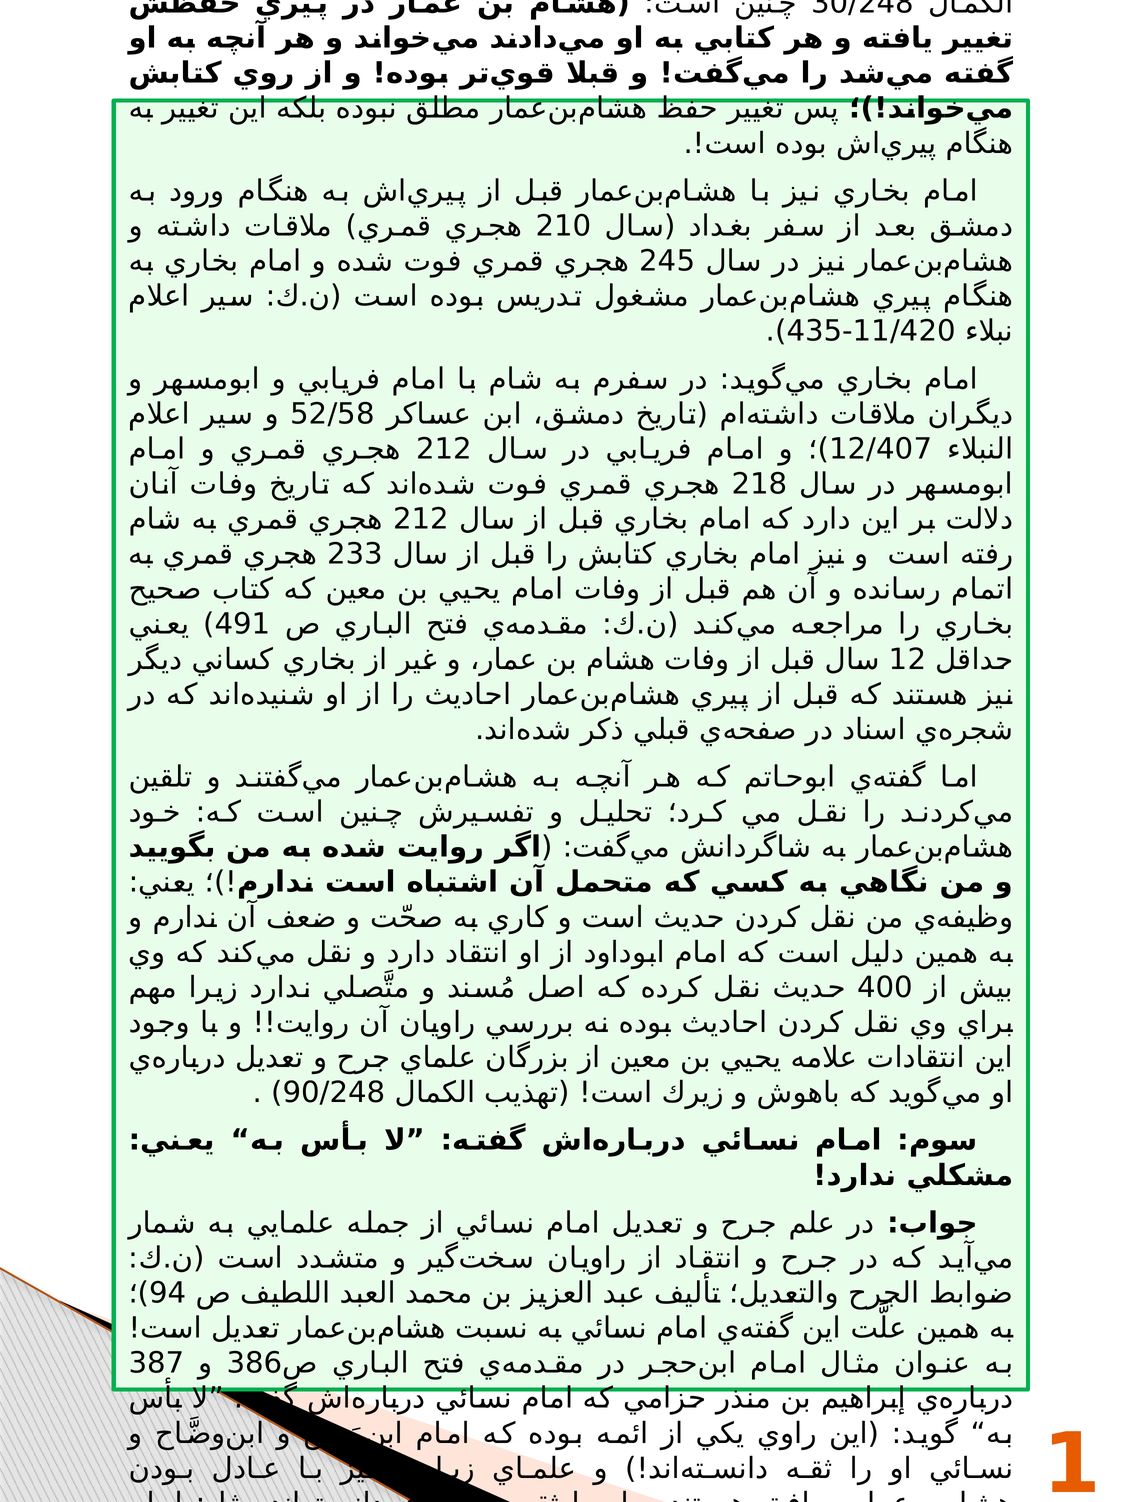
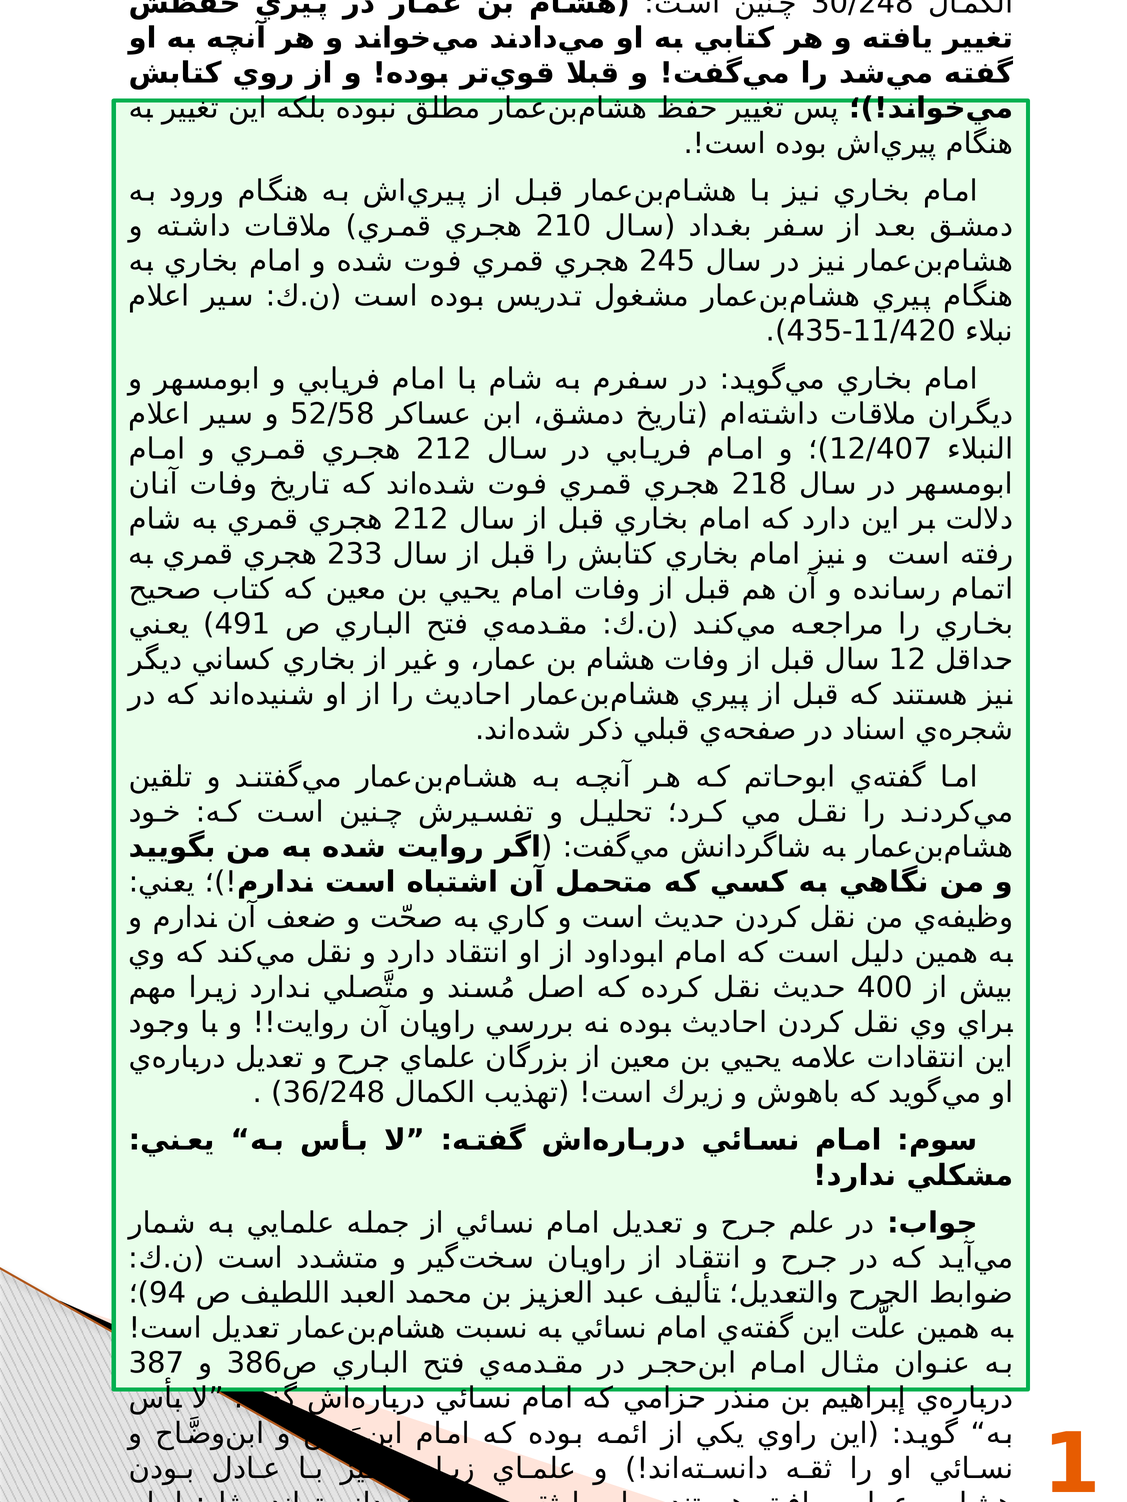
90/248: 90/248 -> 36/248 (334, 1093)
